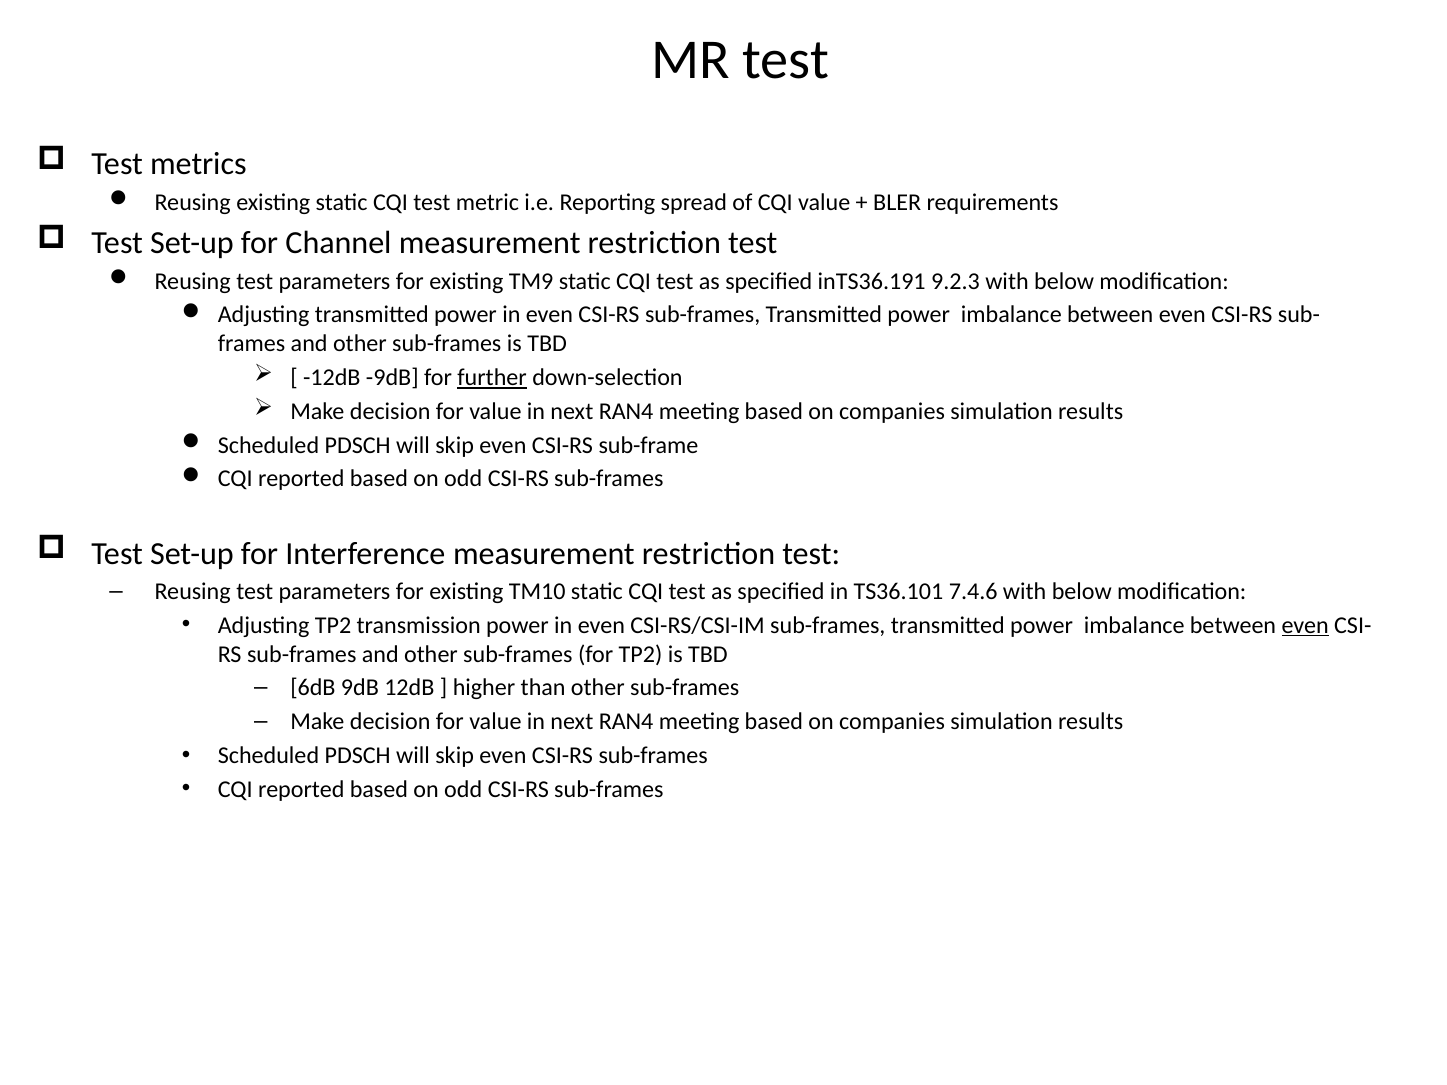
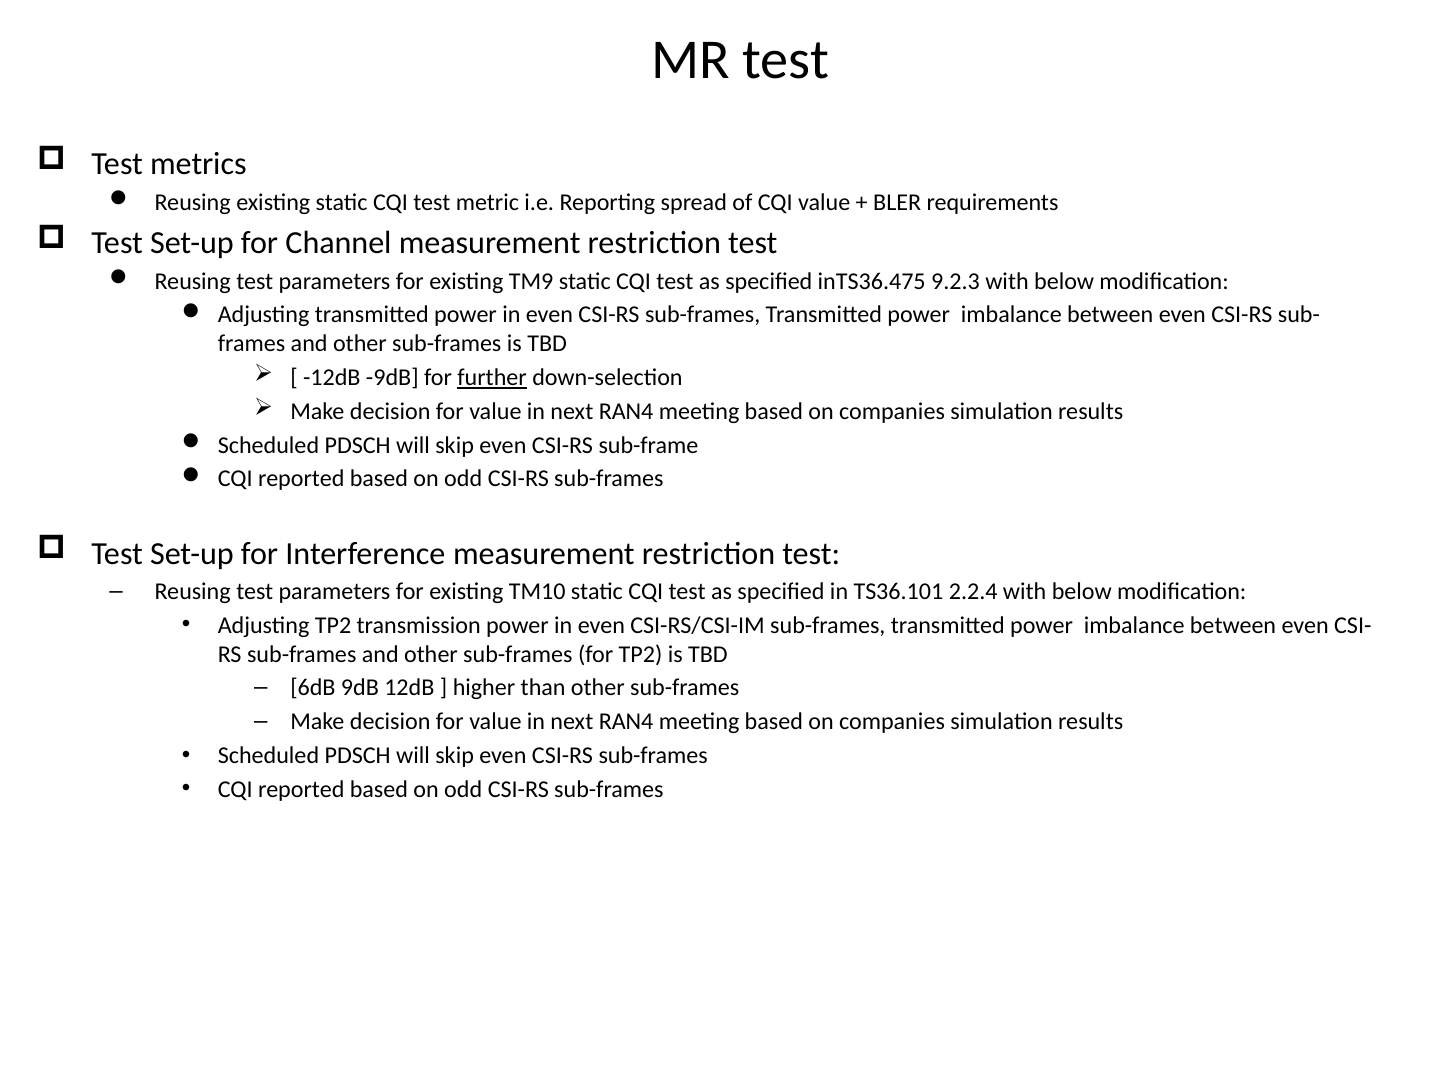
inTS36.191: inTS36.191 -> inTS36.475 (872, 281)
7.4.6: 7.4.6 -> 2.2.4 (973, 592)
even underline: present -> none (1305, 625)
